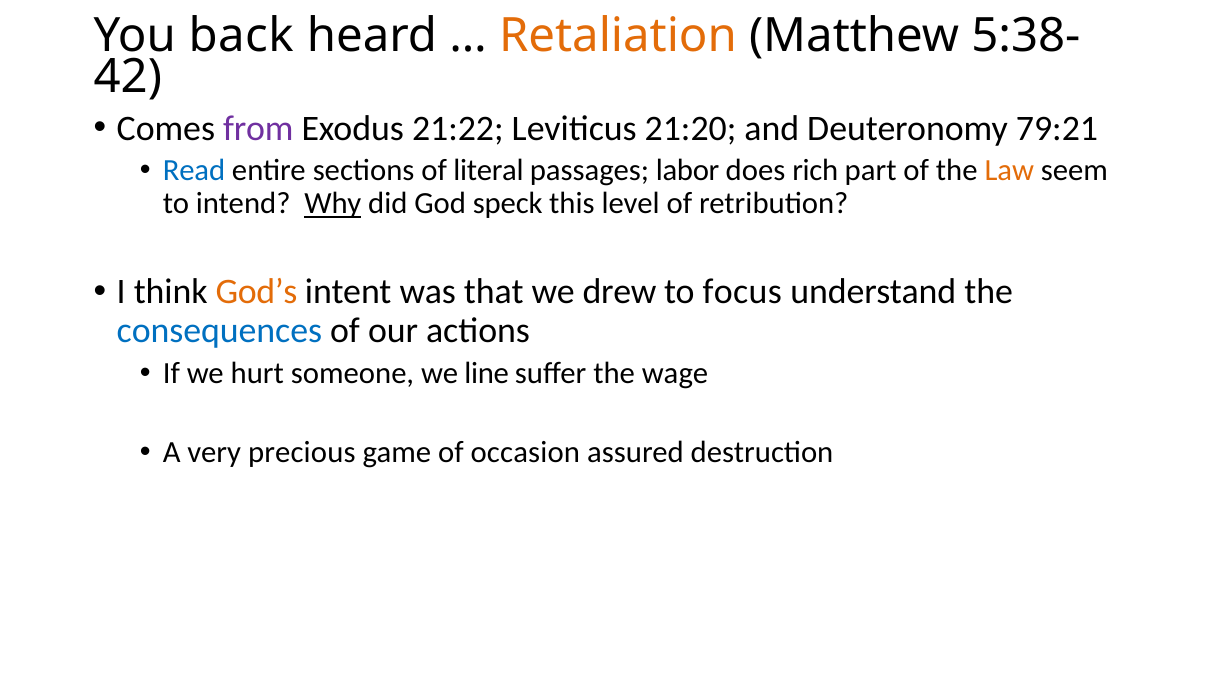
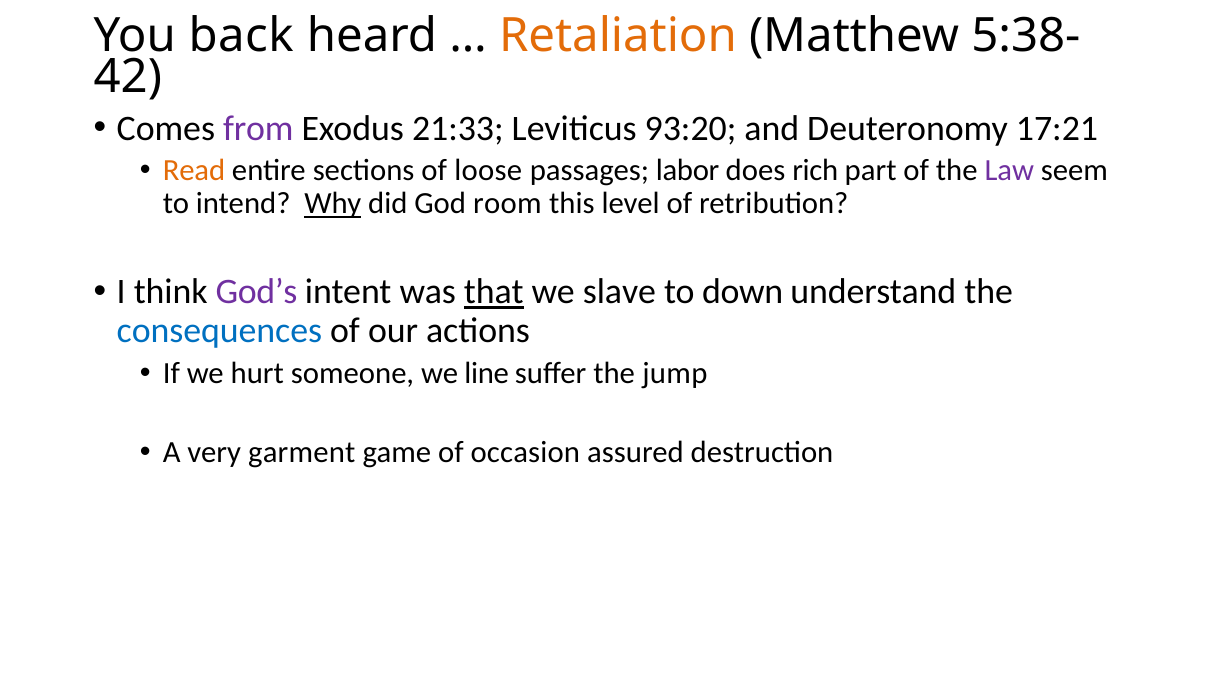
21:22: 21:22 -> 21:33 (458, 128)
21:20: 21:20 -> 93:20 (691, 128)
79:21: 79:21 -> 17:21 (1057, 128)
Read colour: blue -> orange (194, 171)
literal: literal -> loose (488, 171)
Law colour: orange -> purple (1009, 171)
speck: speck -> room (507, 204)
God’s colour: orange -> purple (257, 292)
that underline: none -> present (494, 292)
drew: drew -> slave (619, 292)
focus: focus -> down (743, 292)
wage: wage -> jump (675, 373)
precious: precious -> garment (302, 452)
